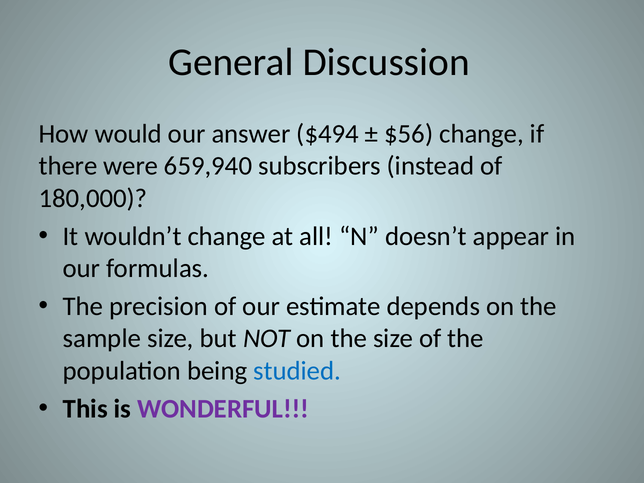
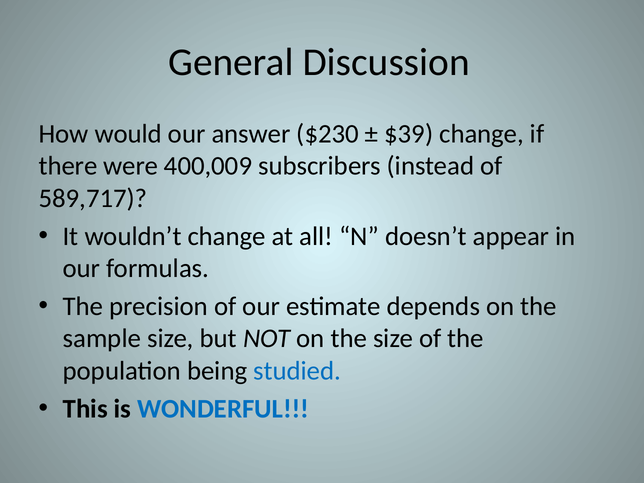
$494: $494 -> $230 (328, 134)
$56: $56 -> $39 (409, 134)
659,940: 659,940 -> 400,009 (208, 166)
180,000: 180,000 -> 589,717 (93, 198)
WONDERFUL colour: purple -> blue (223, 409)
